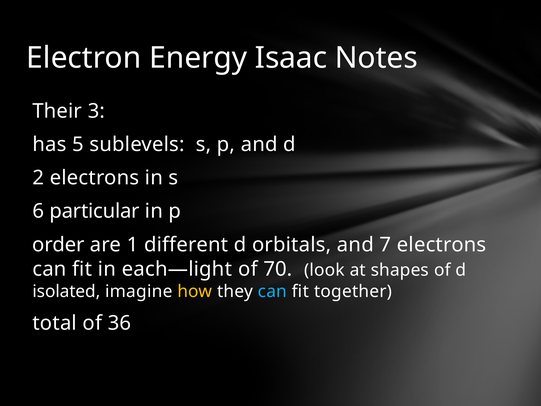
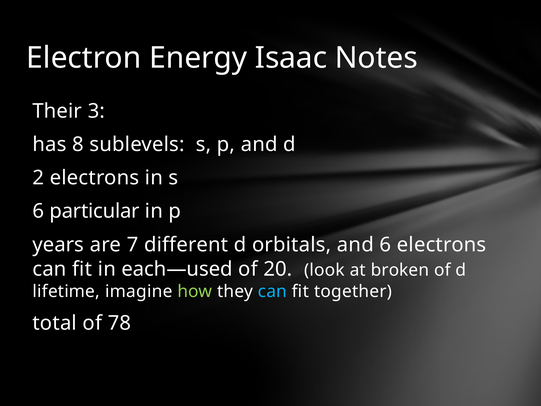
5: 5 -> 8 (78, 144)
order: order -> years (58, 244)
1: 1 -> 7 (133, 244)
and 7: 7 -> 6 (385, 244)
each—light: each—light -> each—used (177, 269)
70: 70 -> 20 (278, 269)
shapes: shapes -> broken (400, 270)
isolated: isolated -> lifetime (66, 291)
how colour: yellow -> light green (195, 291)
36: 36 -> 78 (119, 323)
